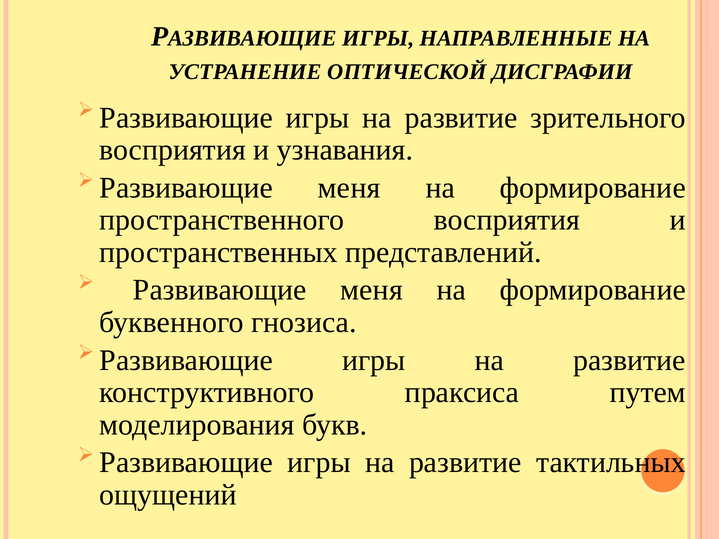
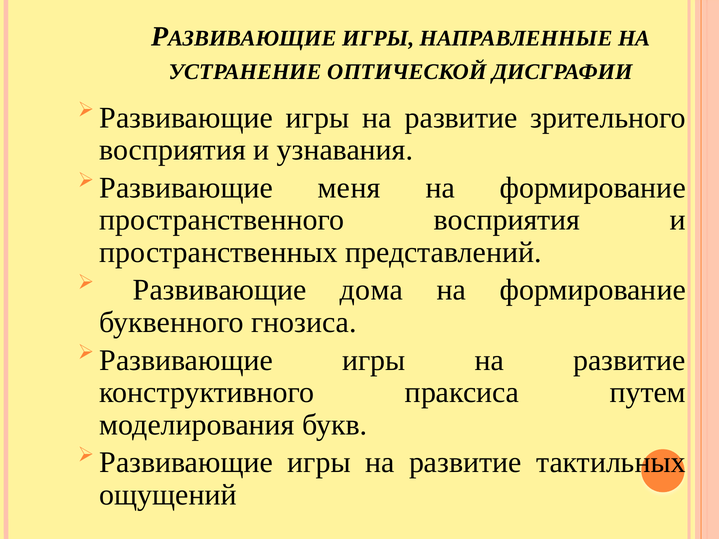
Развивающие меня: меня -> дома (372, 290)
